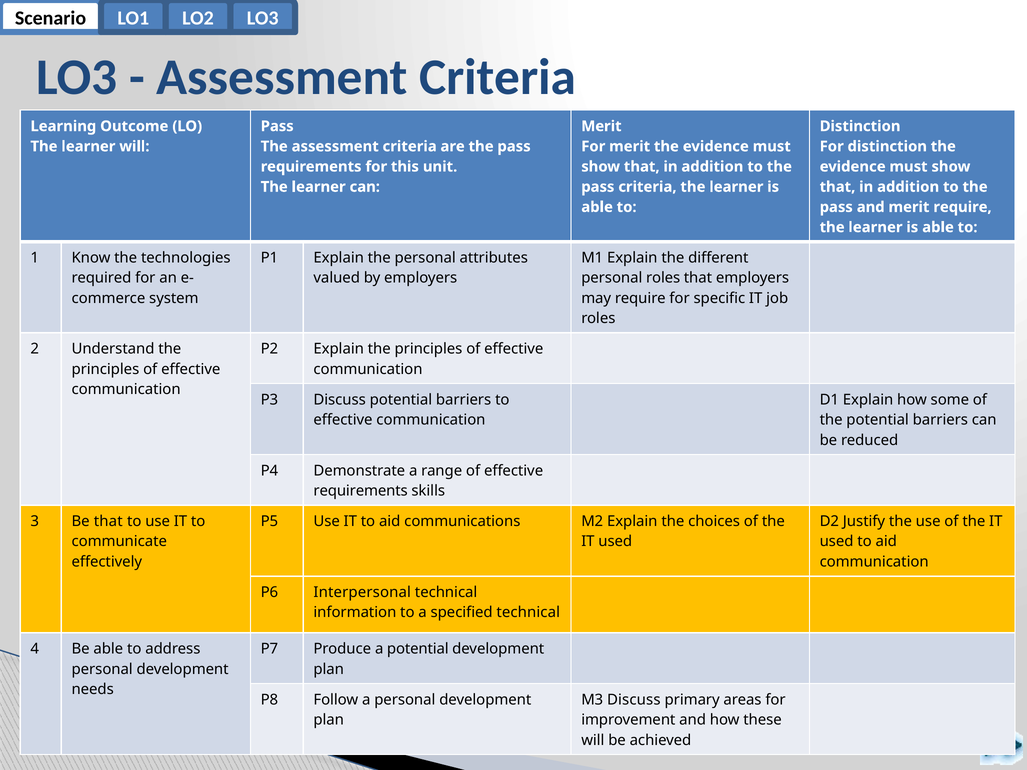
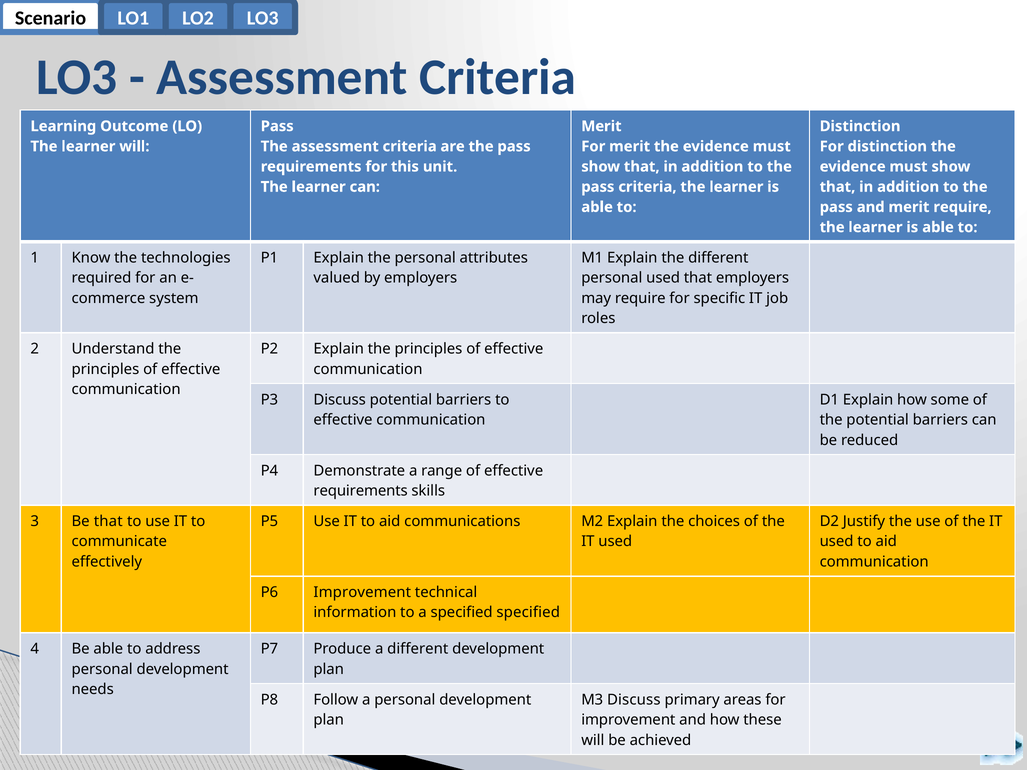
personal roles: roles -> used (663, 278)
P6 Interpersonal: Interpersonal -> Improvement (362, 592)
specified technical: technical -> specified (528, 613)
a potential: potential -> different (418, 649)
